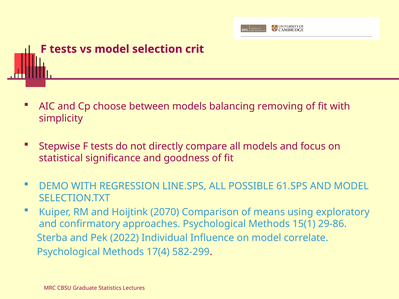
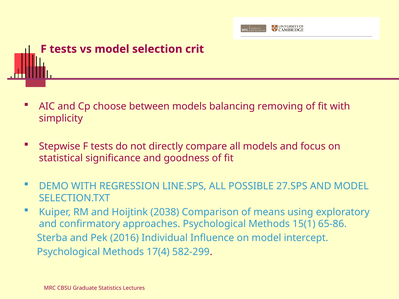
61.SPS: 61.SPS -> 27.SPS (292, 186)
2070: 2070 -> 2038 (165, 212)
29-86: 29-86 -> 65-86 (332, 224)
2022: 2022 -> 2016 (124, 238)
correlate: correlate -> intercept (306, 238)
